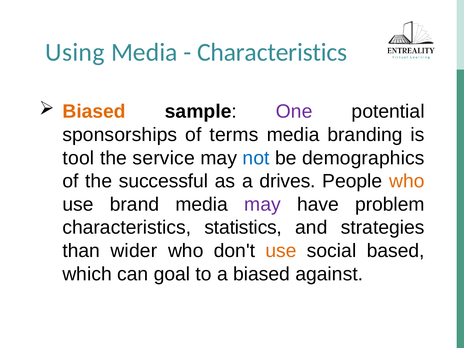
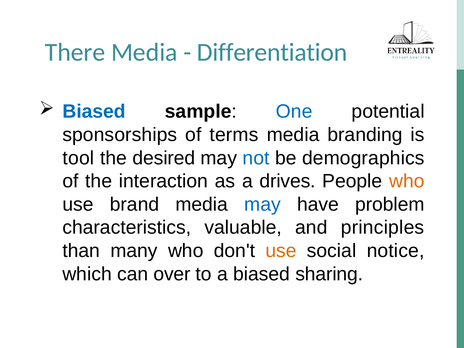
Using: Using -> There (75, 52)
Characteristics: Characteristics -> Differentiation (272, 52)
Biased colour: orange -> blue (94, 112)
One colour: purple -> blue (294, 112)
service: service -> desired (164, 158)
successful: successful -> interaction (163, 181)
may colour: purple -> blue (262, 204)
statistics: statistics -> valuable (243, 228)
strategies: strategies -> principles (383, 228)
wider: wider -> many (134, 251)
based: based -> notice (396, 251)
goal: goal -> over (172, 274)
against: against -> sharing (329, 274)
